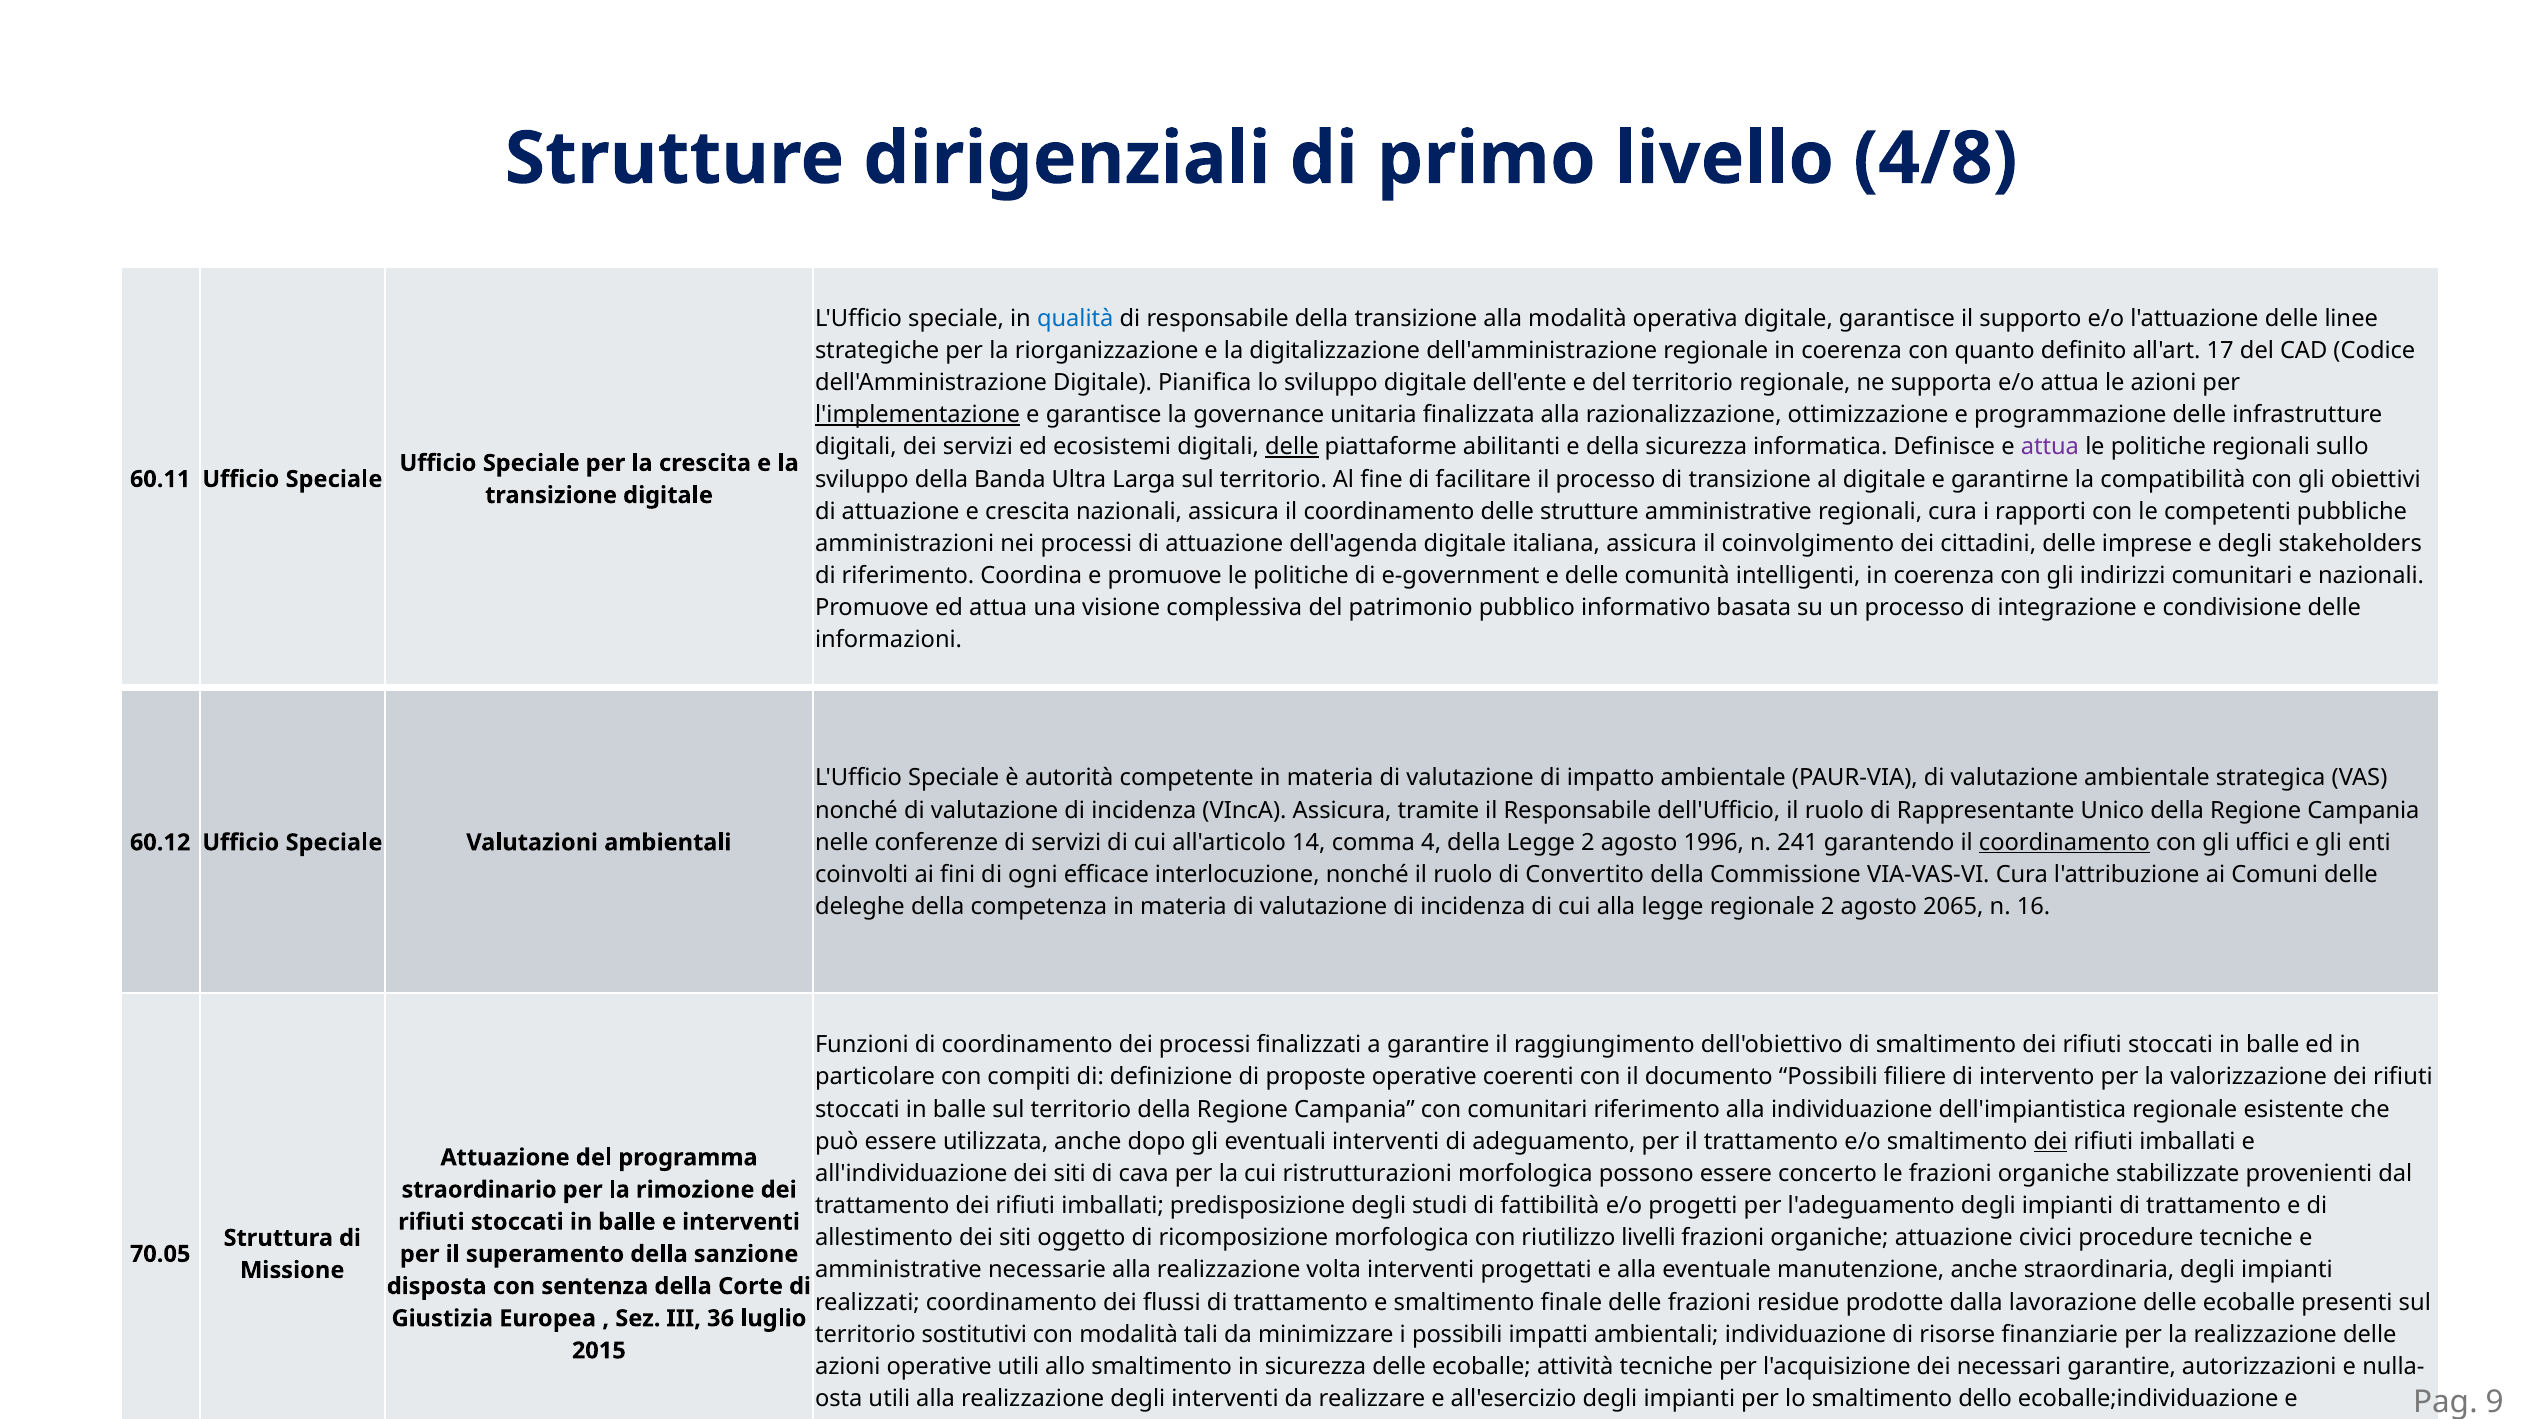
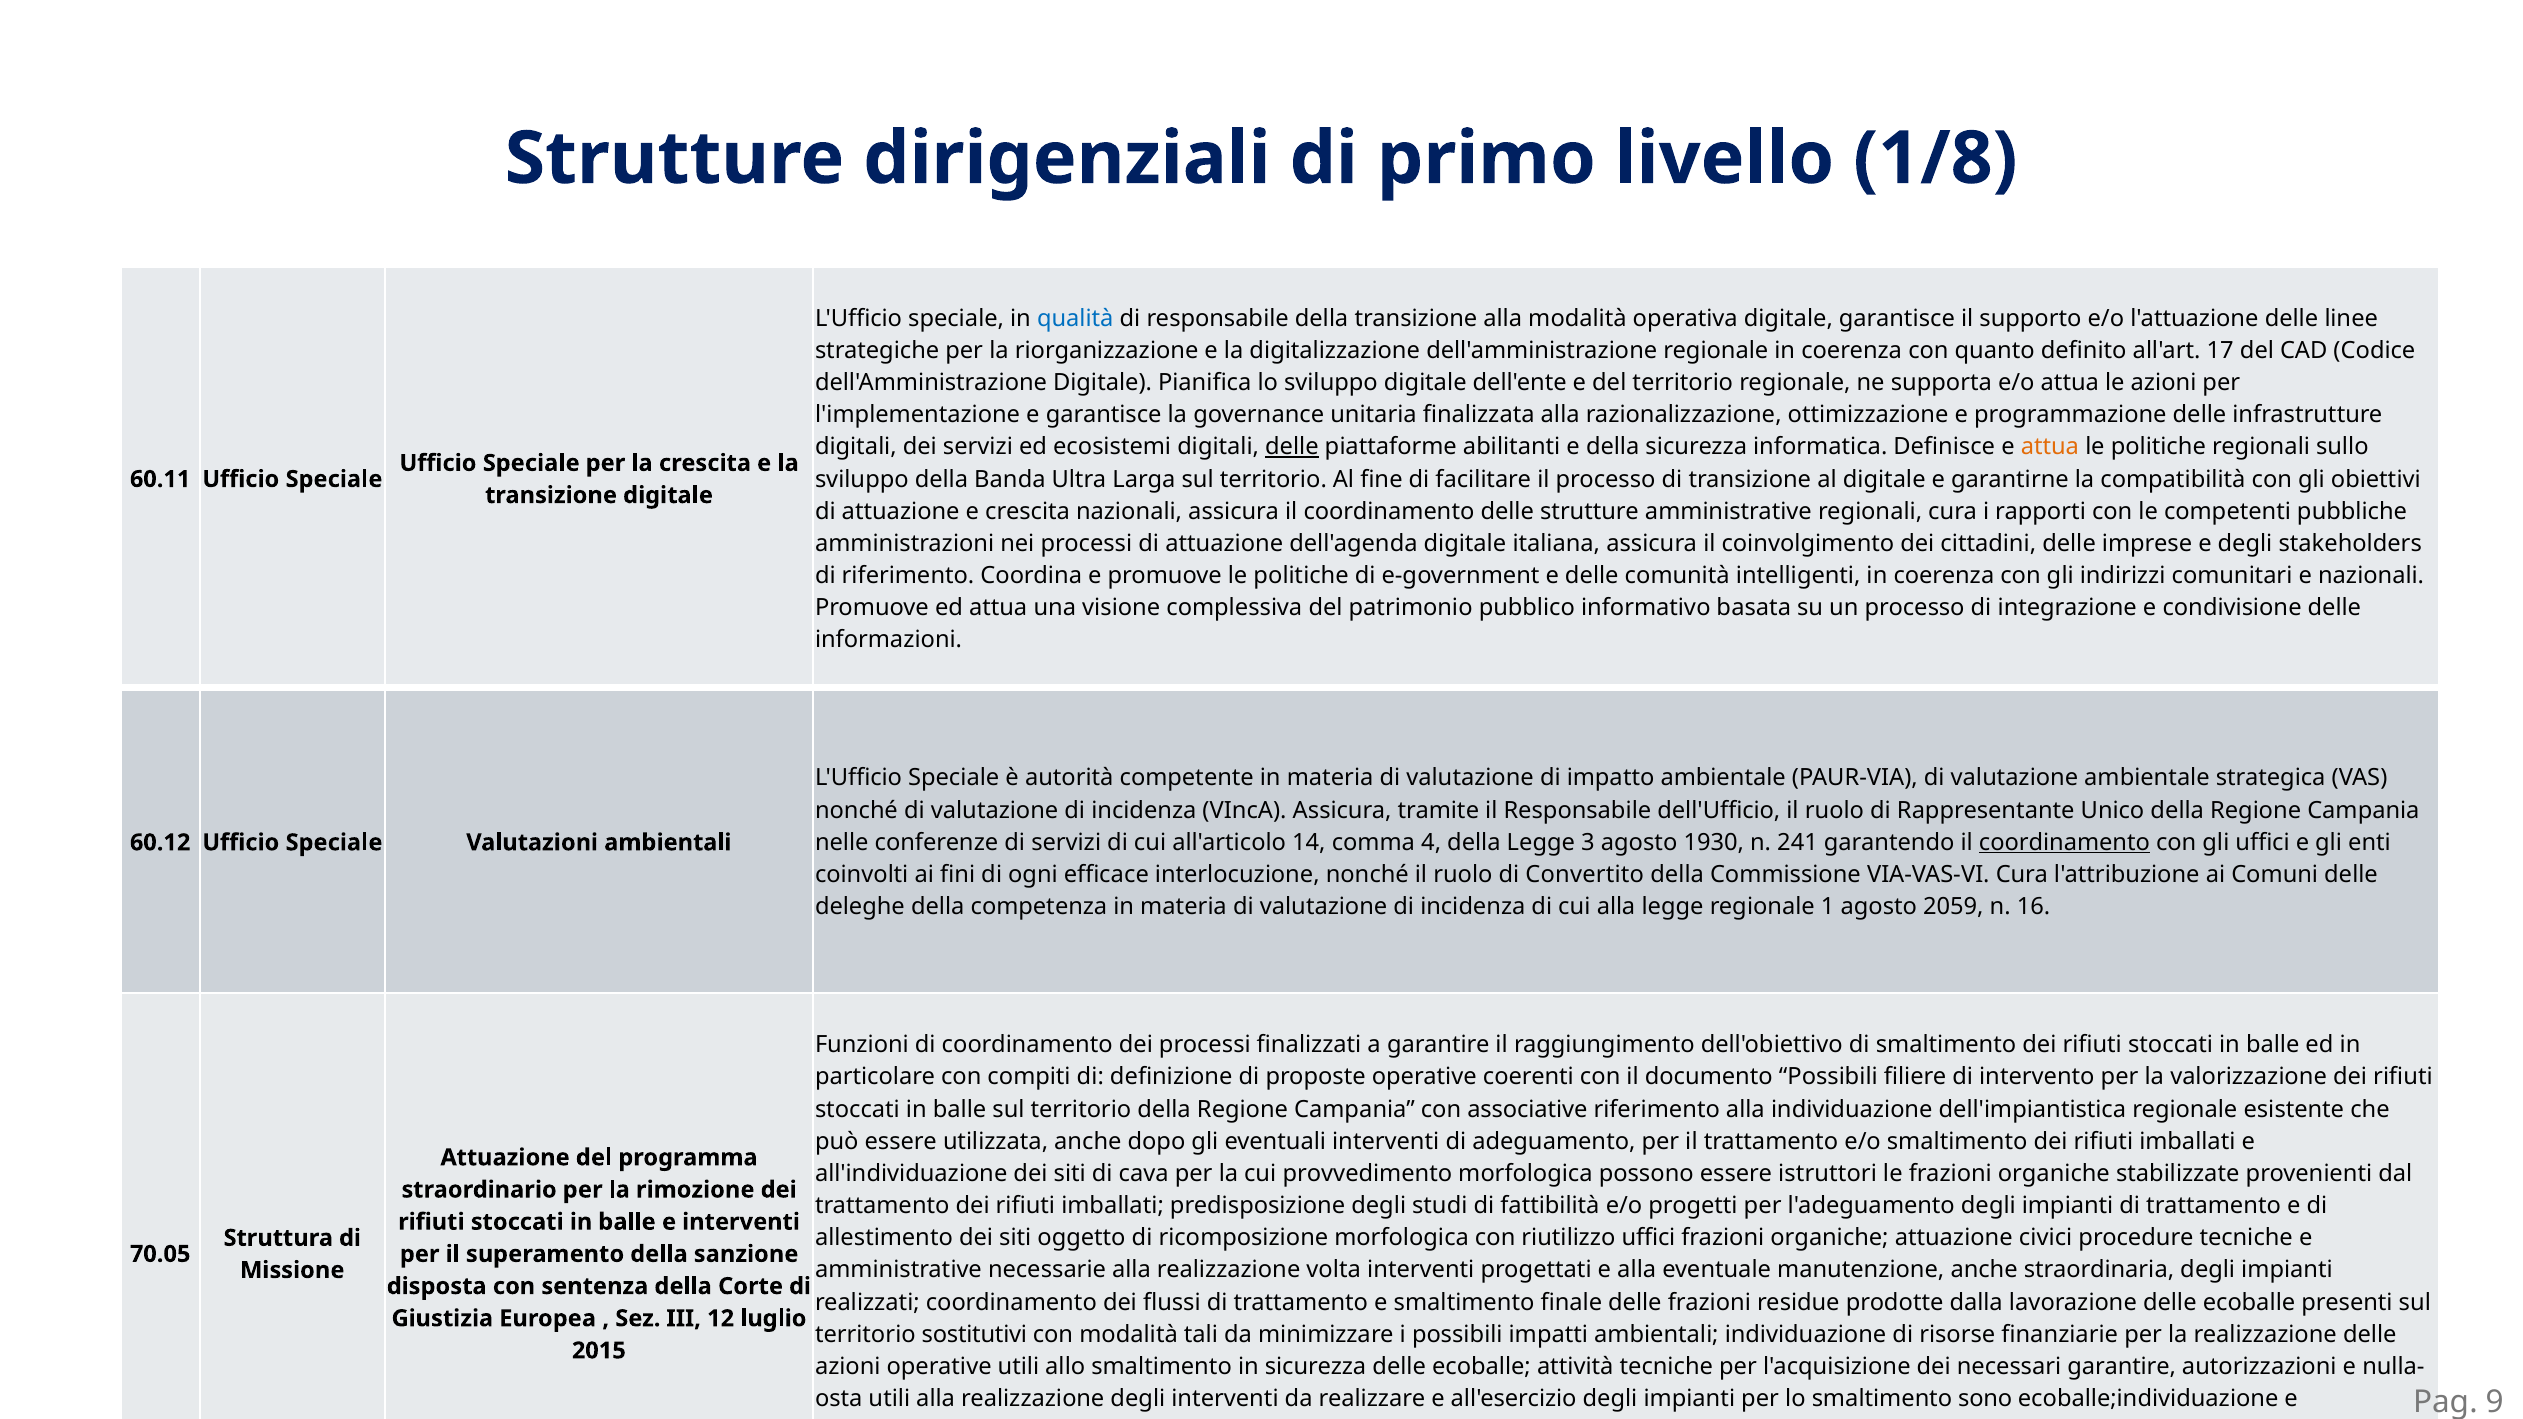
4/8: 4/8 -> 1/8 (1935, 159)
l'implementazione underline: present -> none (918, 415)
attua colour: purple -> orange (2050, 447)
Legge 2: 2 -> 3 (1588, 843)
1996: 1996 -> 1930 (1714, 843)
regionale 2: 2 -> 1 (1828, 907)
2065: 2065 -> 2059 (1953, 907)
con comunitari: comunitari -> associative (1527, 1109)
dei underline: present -> none (2051, 1142)
ristrutturazioni: ristrutturazioni -> provvedimento (1367, 1174)
essere concerto: concerto -> istruttori (1828, 1174)
riutilizzo livelli: livelli -> uffici (1649, 1238)
36: 36 -> 12 (721, 1319)
dello: dello -> sono (1985, 1399)
